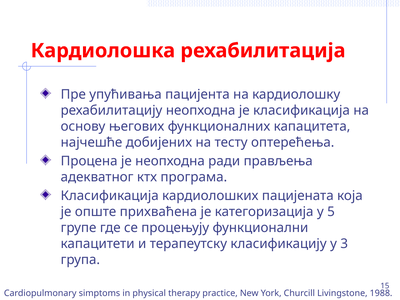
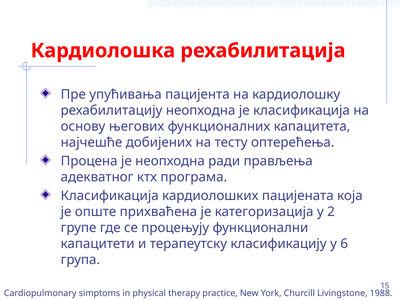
5: 5 -> 2 (331, 212)
3: 3 -> 6 (344, 244)
